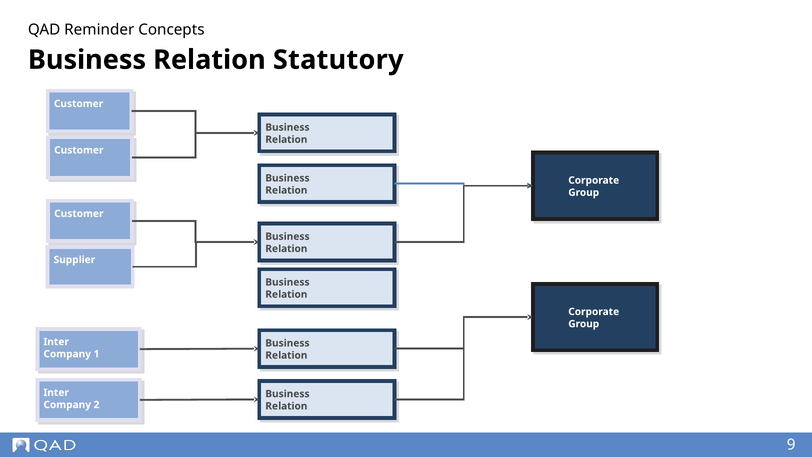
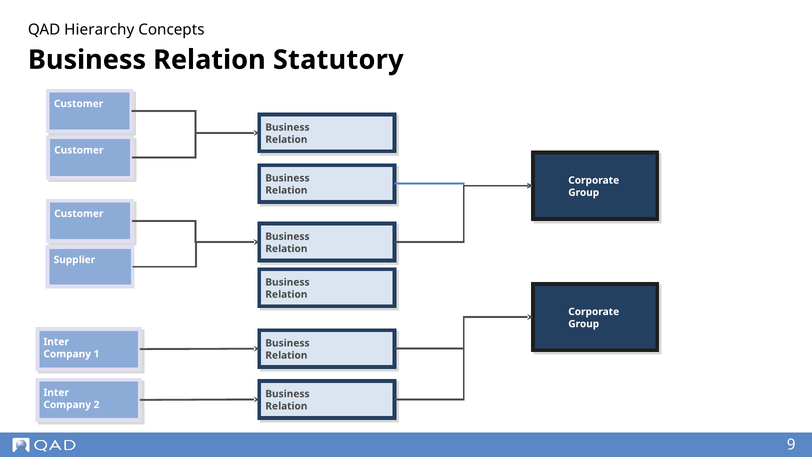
Reminder: Reminder -> Hierarchy (99, 30)
